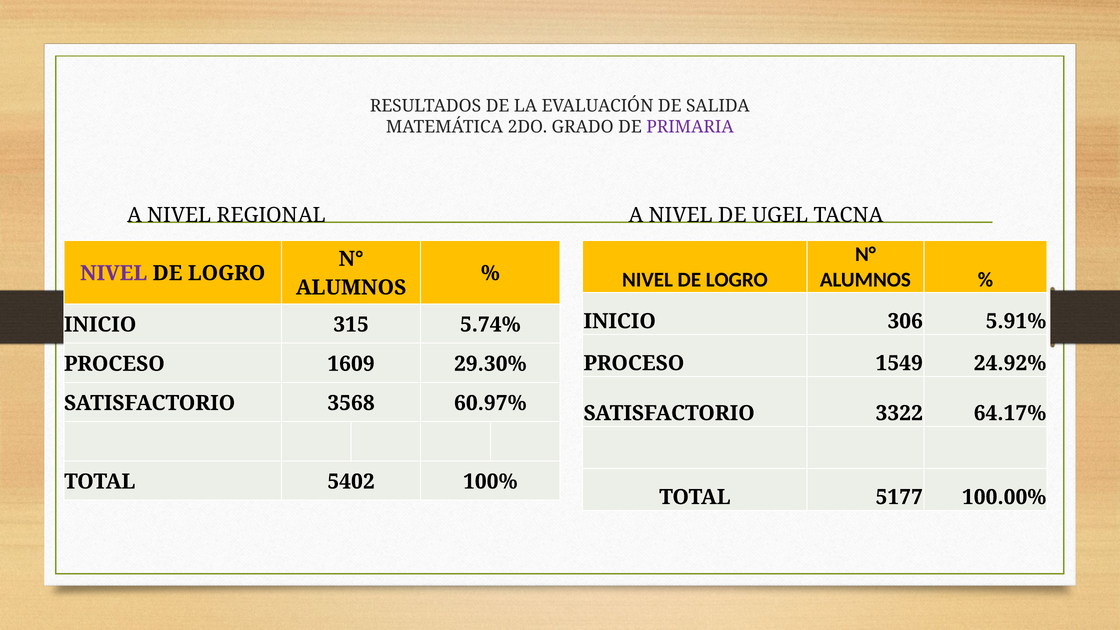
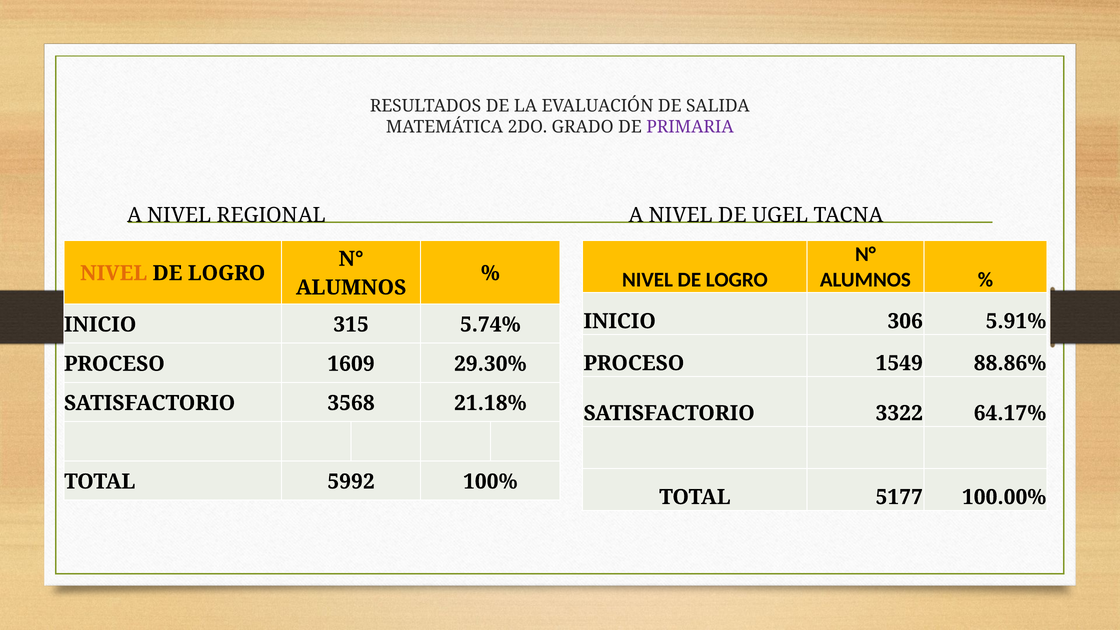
NIVEL colour: purple -> orange (114, 273)
24.92%: 24.92% -> 88.86% (1010, 363)
60.97%: 60.97% -> 21.18% (490, 403)
5402: 5402 -> 5992 (351, 482)
